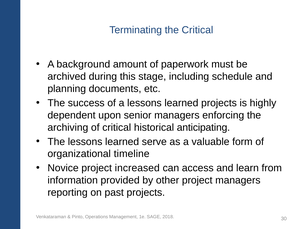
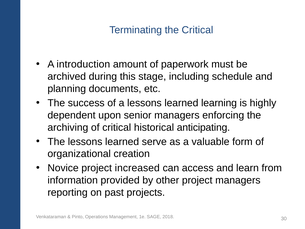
background: background -> introduction (83, 64)
learned projects: projects -> learning (219, 103)
timeline: timeline -> creation (132, 154)
